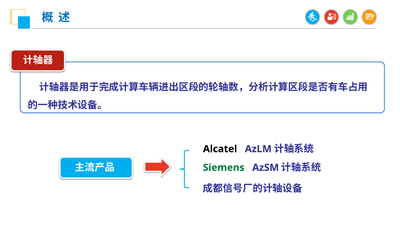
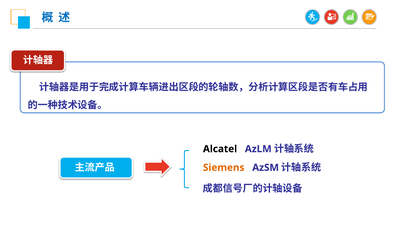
Siemens colour: green -> orange (224, 168)
